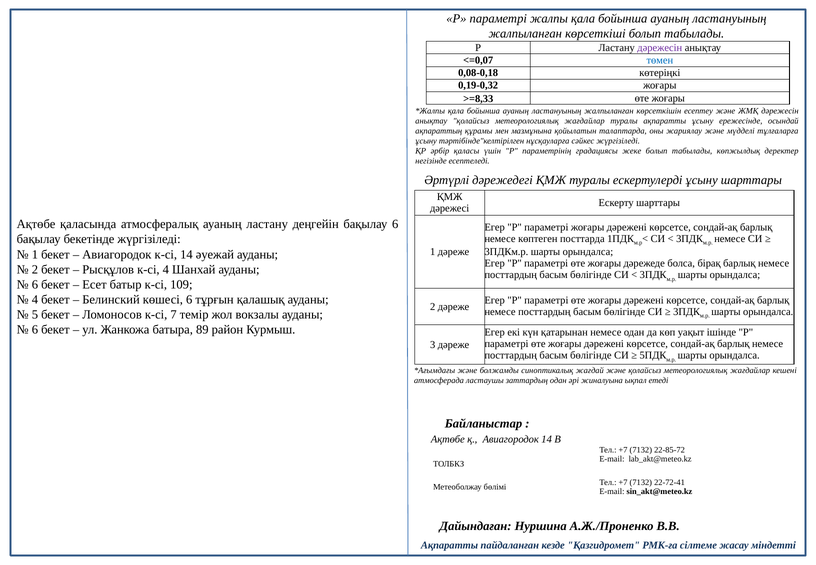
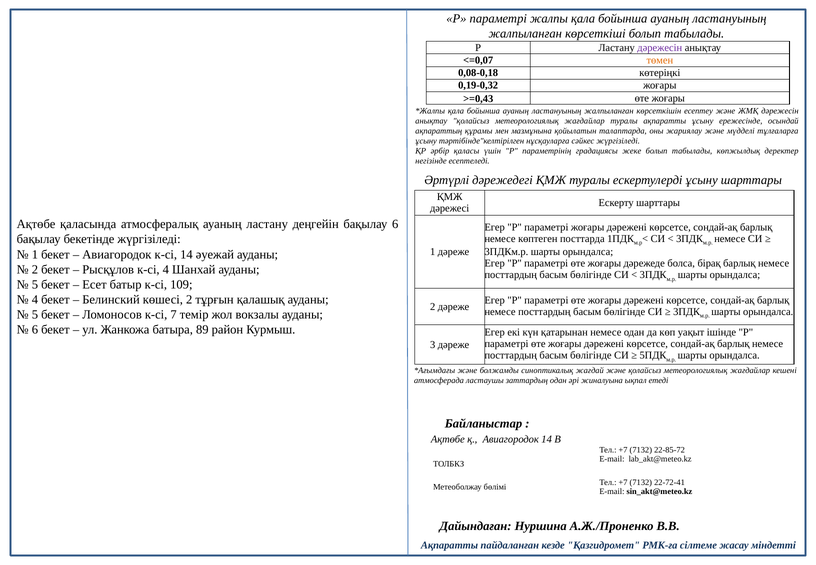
төмен colour: blue -> orange (660, 60)
>=8,33: >=8,33 -> >=0,43 (478, 99)
6: 6 -> 5 (35, 284)
көшесі 6: 6 -> 2 (189, 300)
